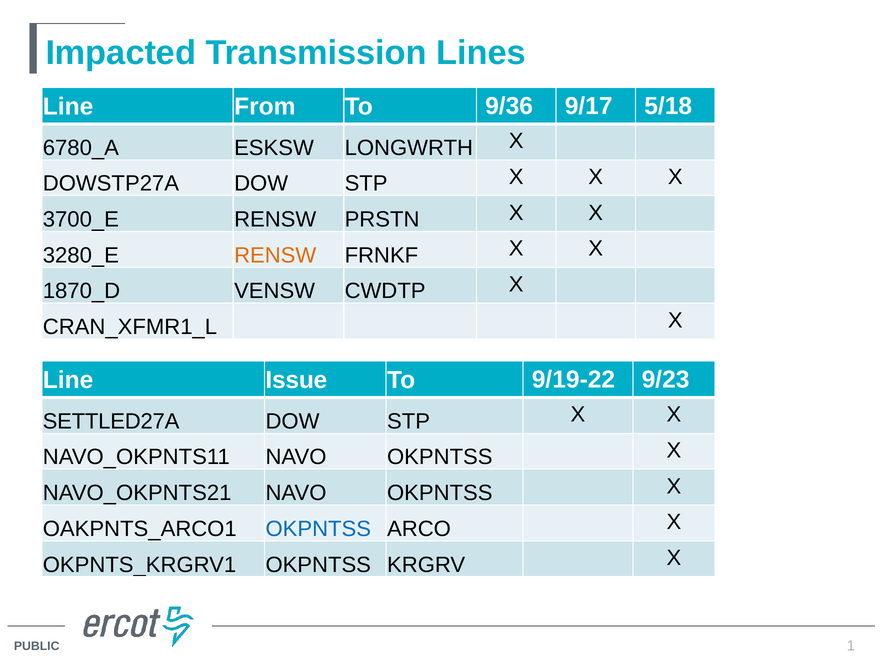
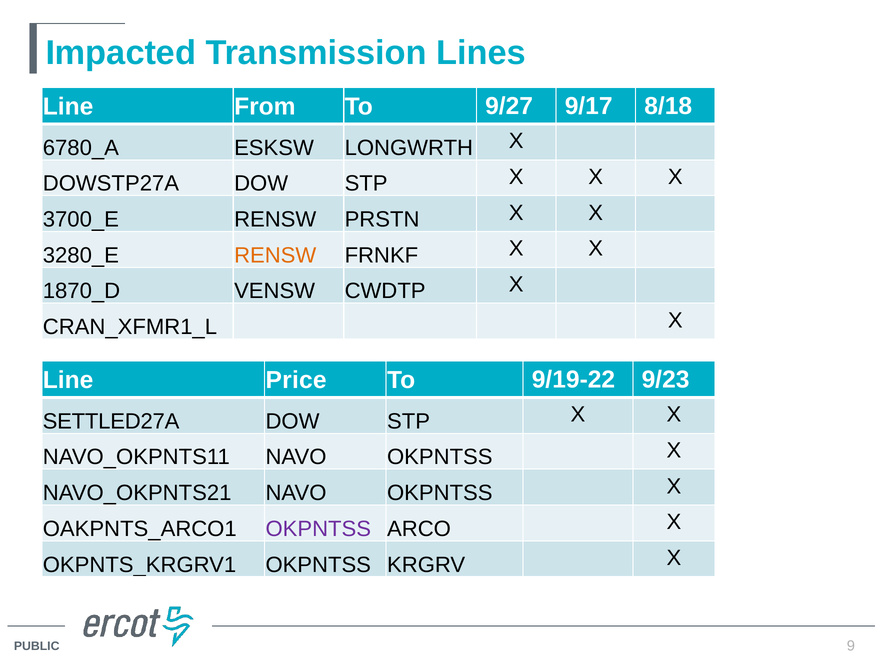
9/36: 9/36 -> 9/27 (509, 106)
5/18: 5/18 -> 8/18 (668, 106)
Issue: Issue -> Price (296, 380)
OKPNTSS colour: blue -> purple (318, 529)
1: 1 -> 9 (851, 646)
